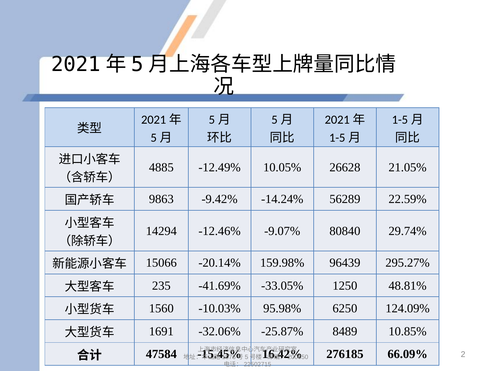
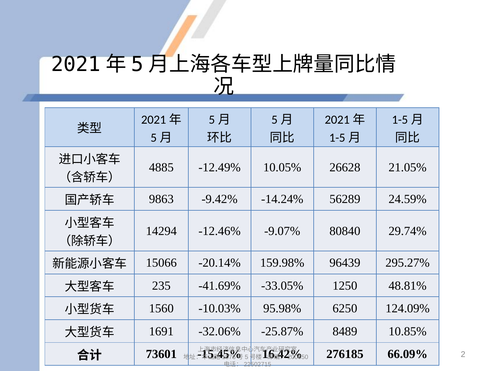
22.59%: 22.59% -> 24.59% (408, 199)
47584: 47584 -> 73601 (161, 354)
